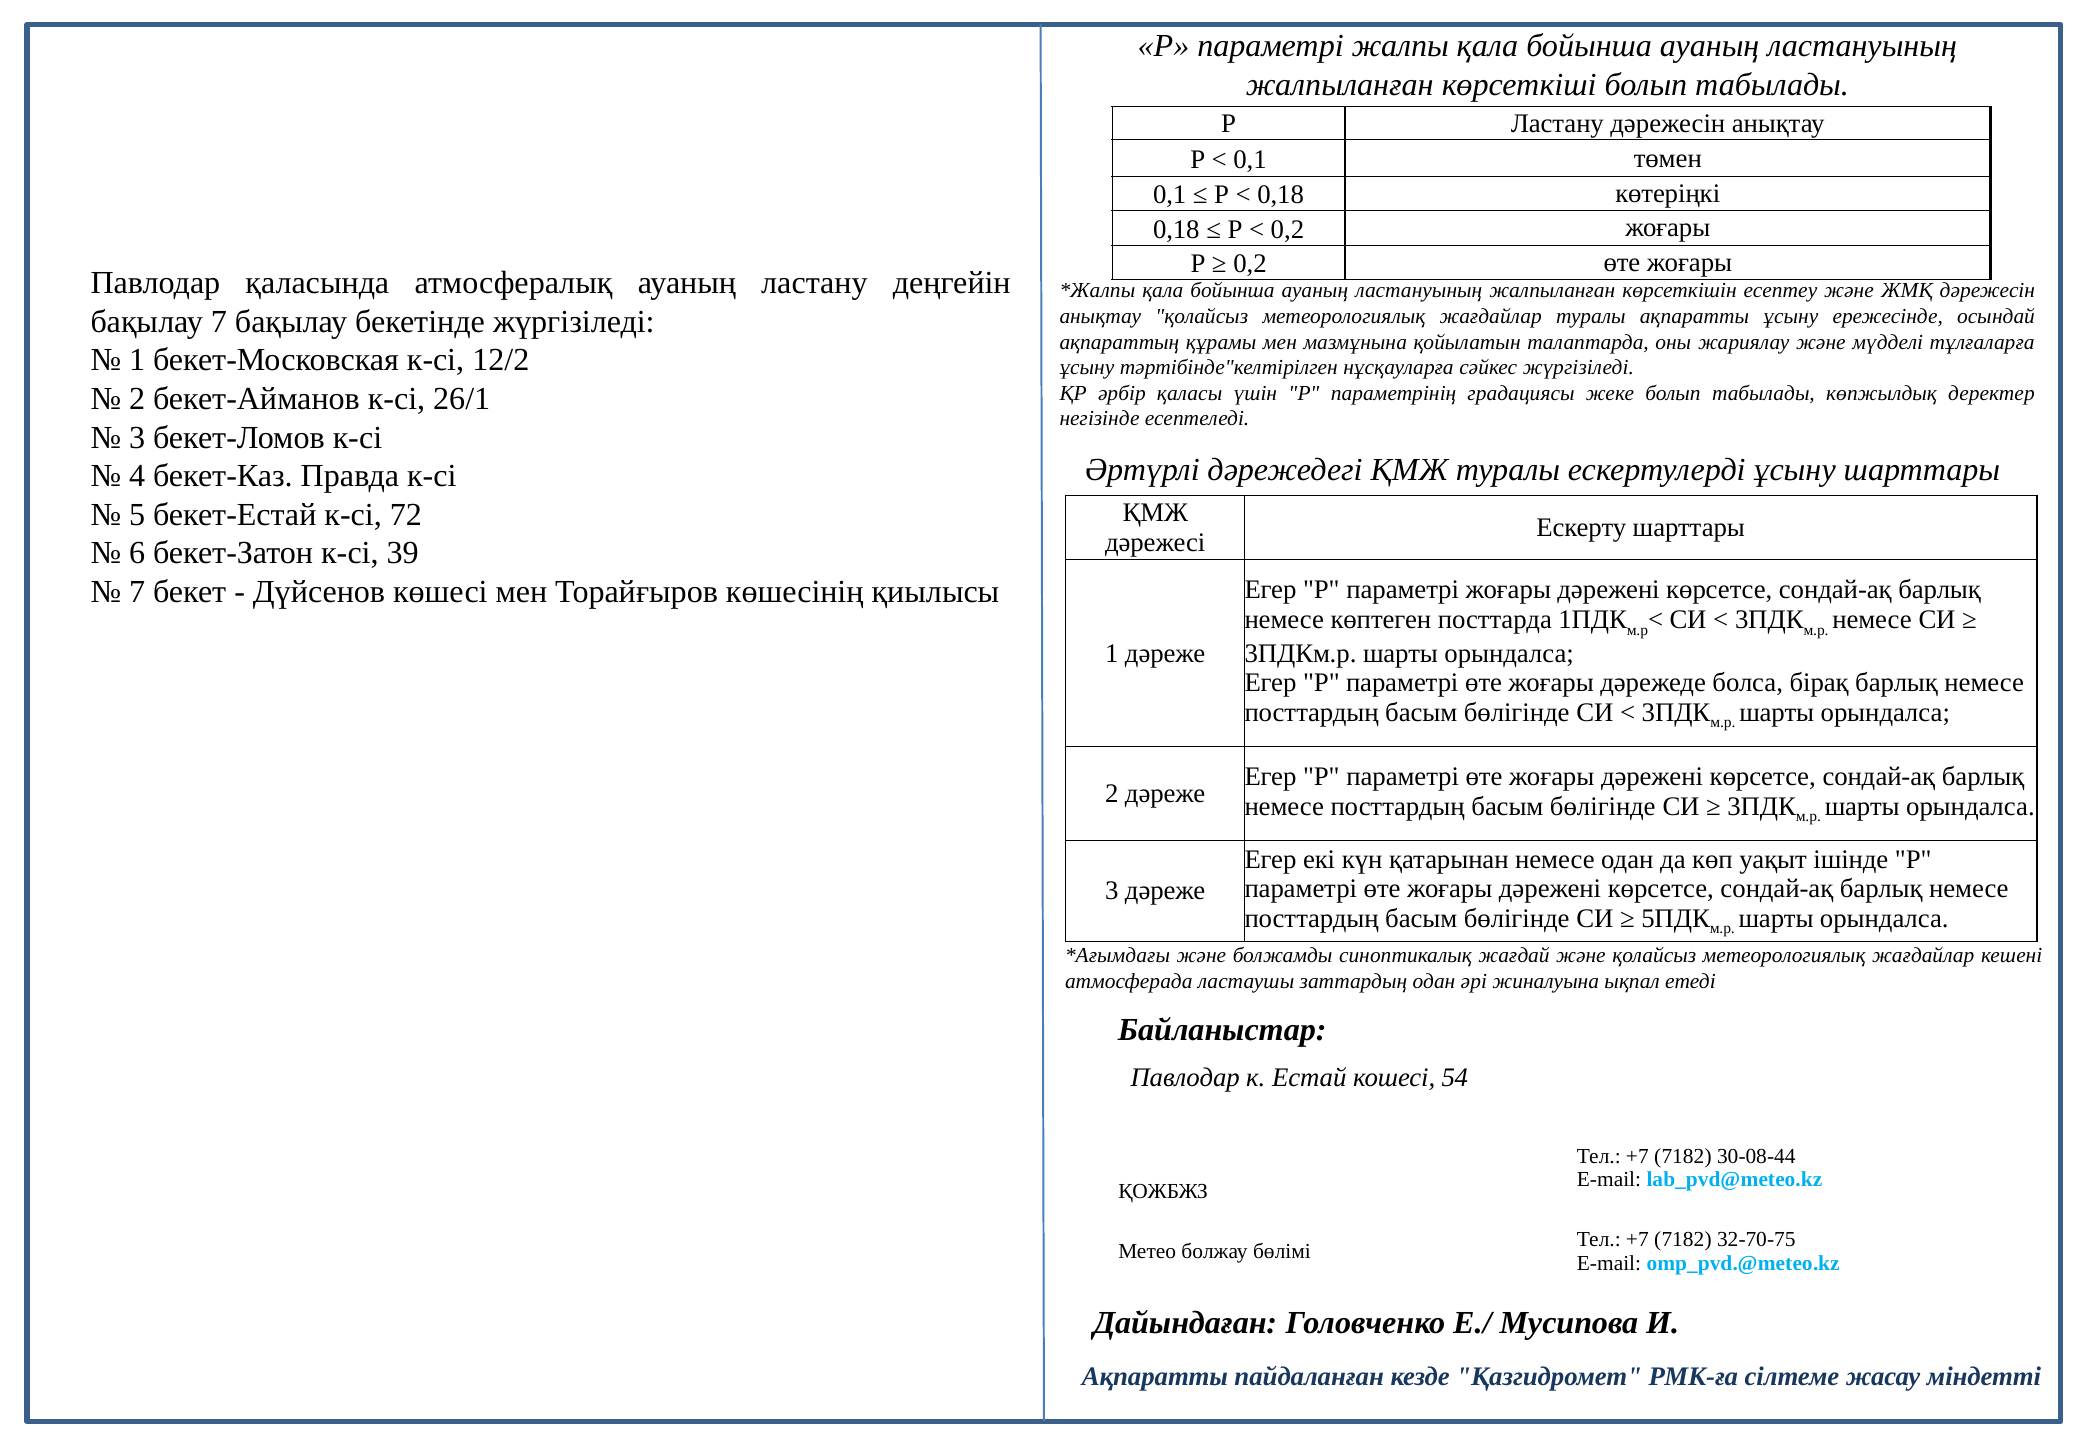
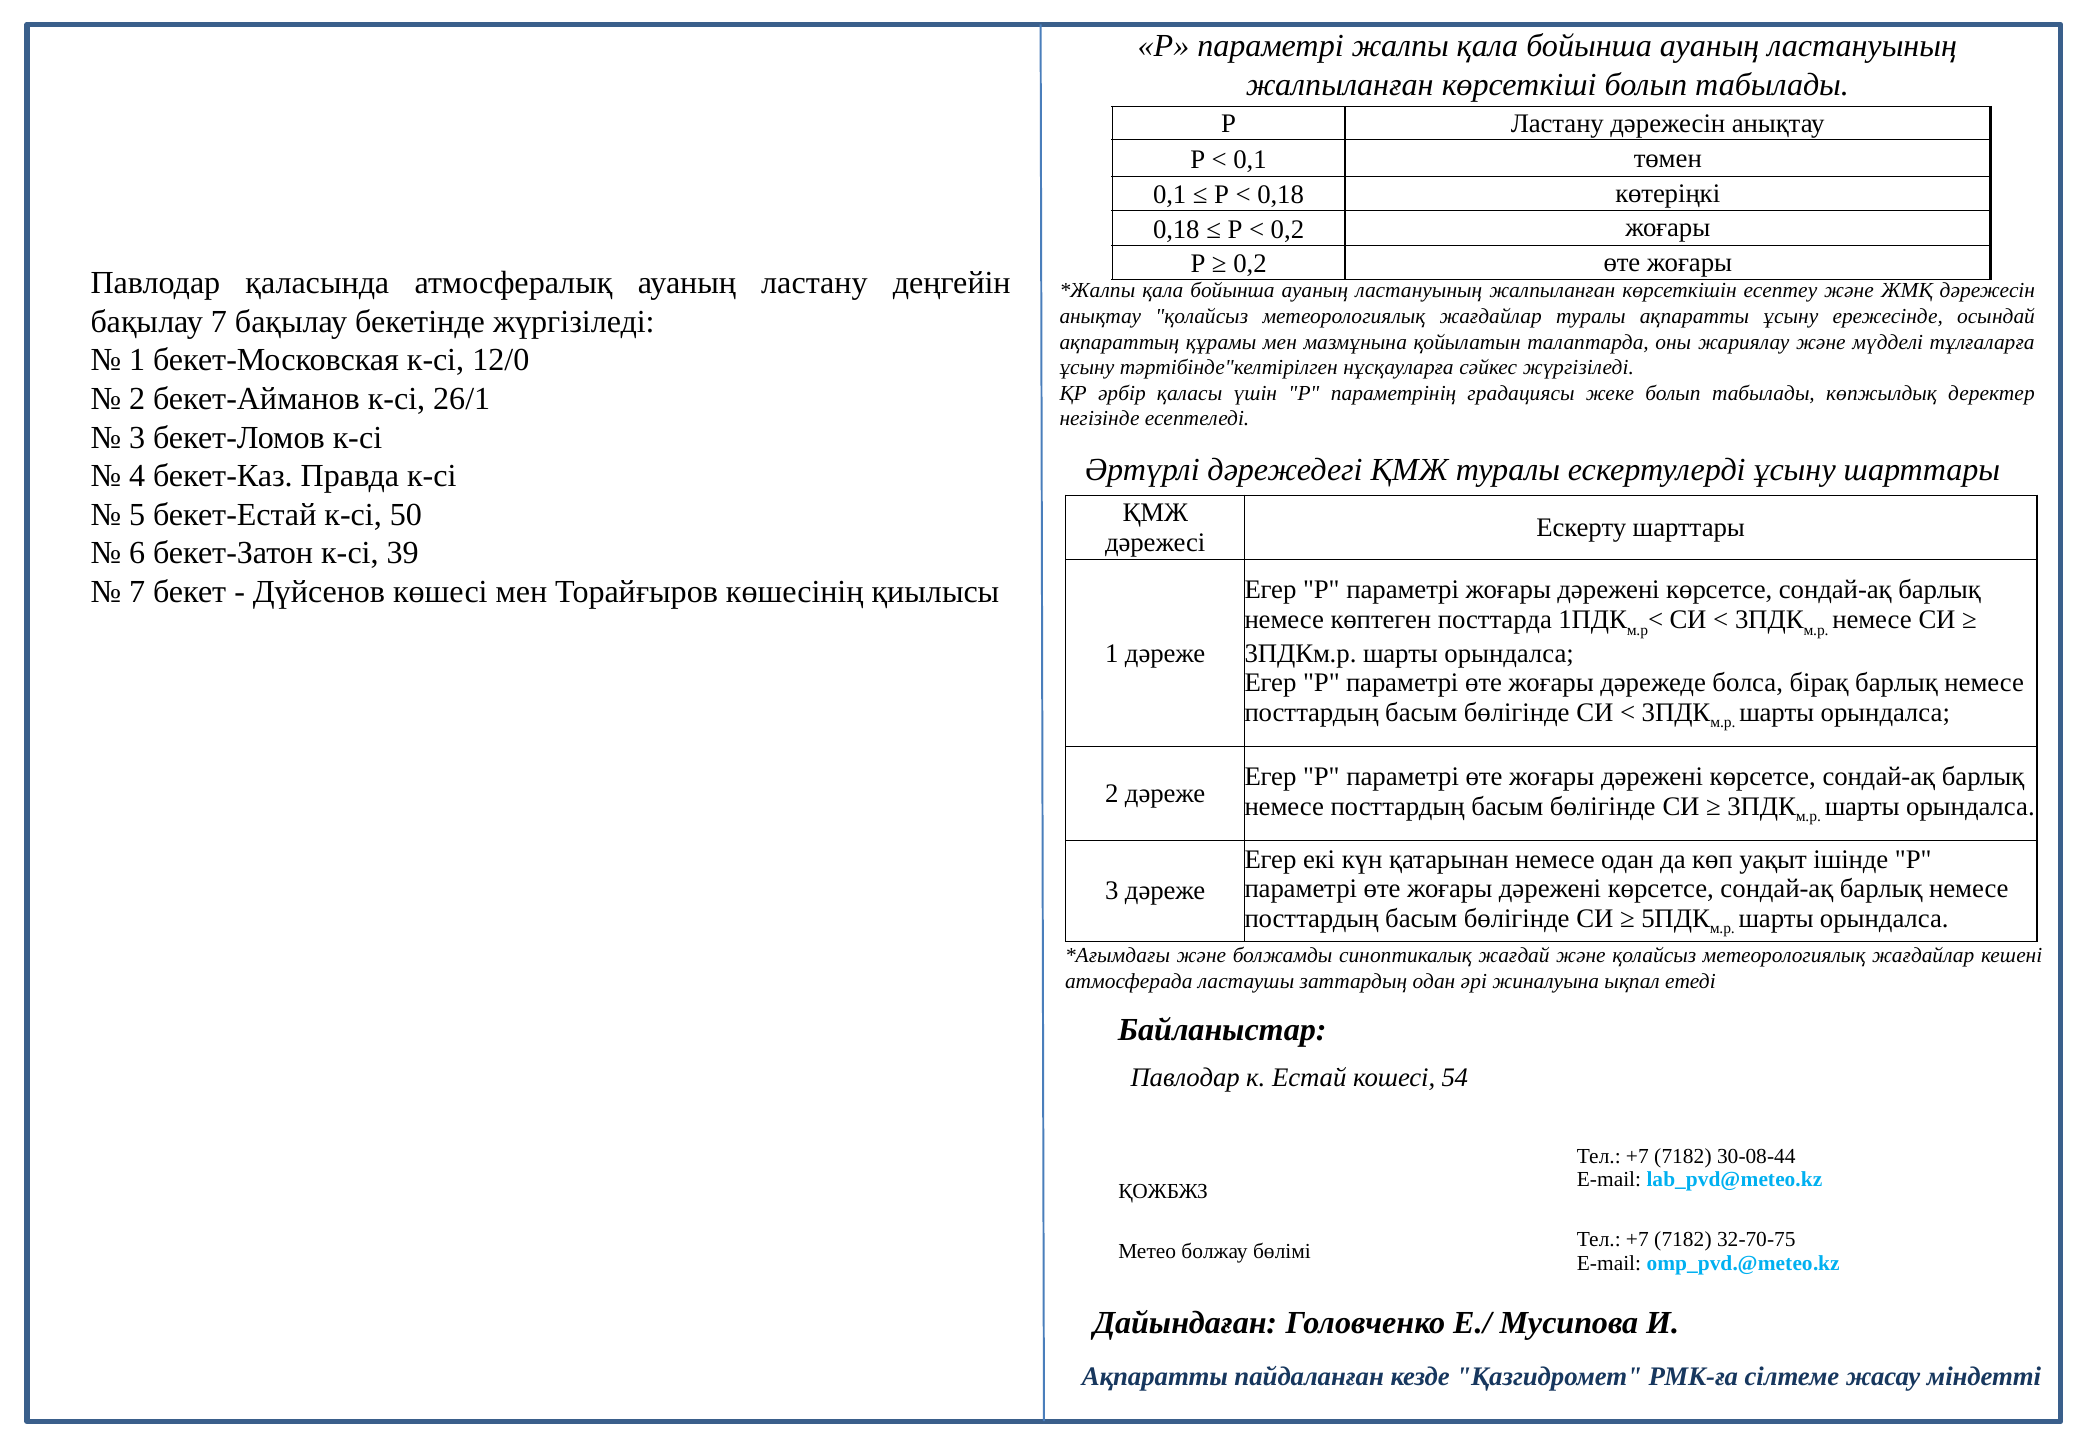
12/2: 12/2 -> 12/0 (501, 360)
72: 72 -> 50 (406, 514)
